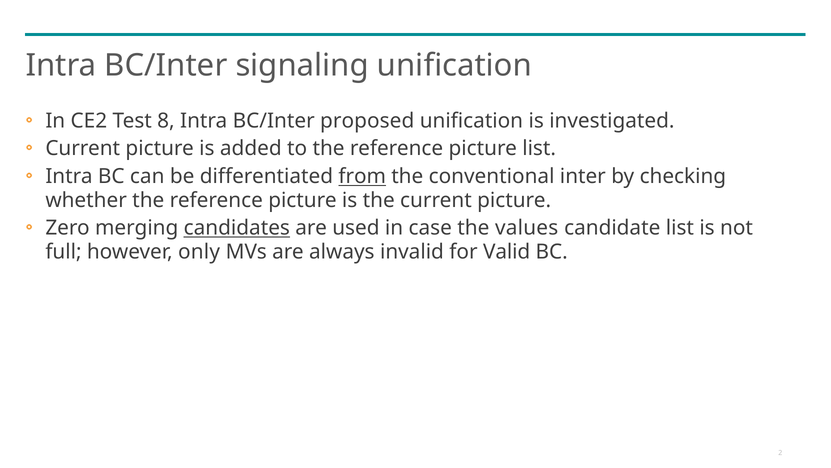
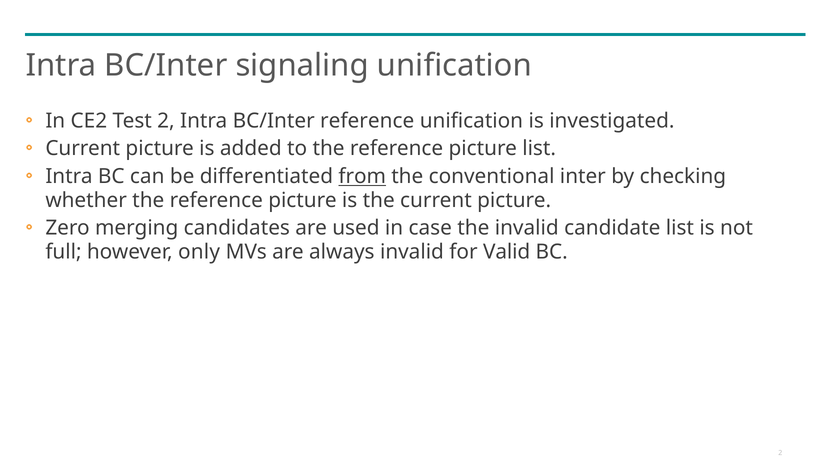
Test 8: 8 -> 2 (166, 121)
BC/Inter proposed: proposed -> reference (367, 121)
candidates underline: present -> none (237, 228)
the values: values -> invalid (527, 228)
